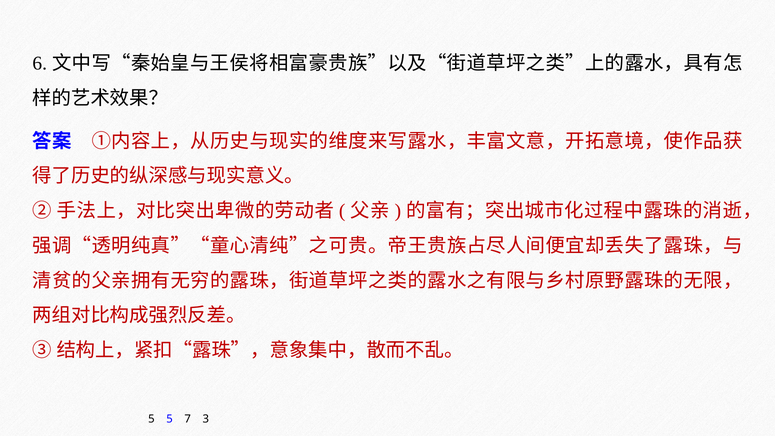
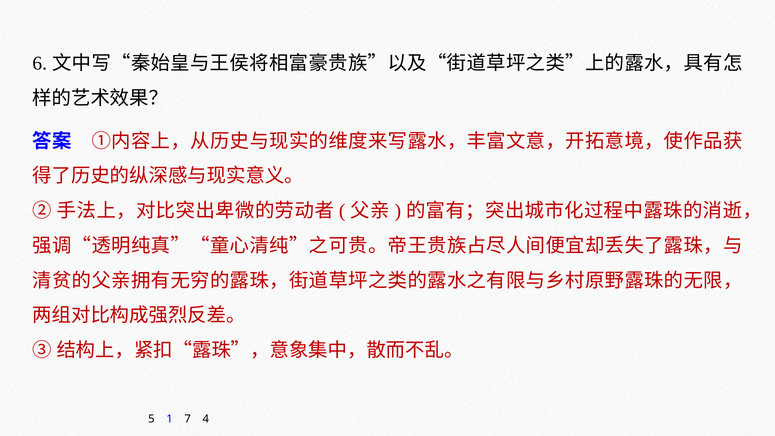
5 5: 5 -> 1 (170, 419)
3: 3 -> 4 (206, 419)
